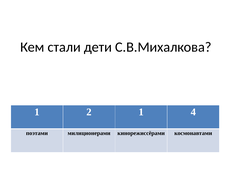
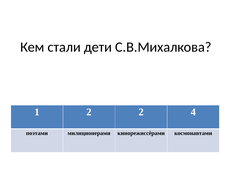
2 1: 1 -> 2 (141, 112)
